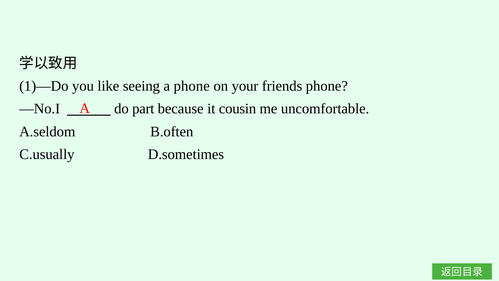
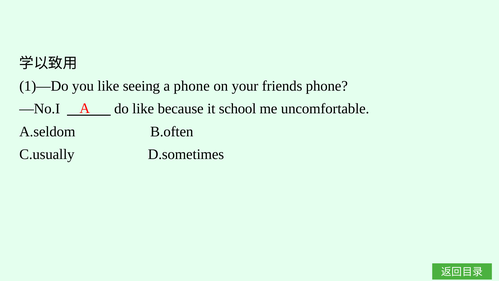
do part: part -> like (143, 109)
cousin: cousin -> school (238, 109)
